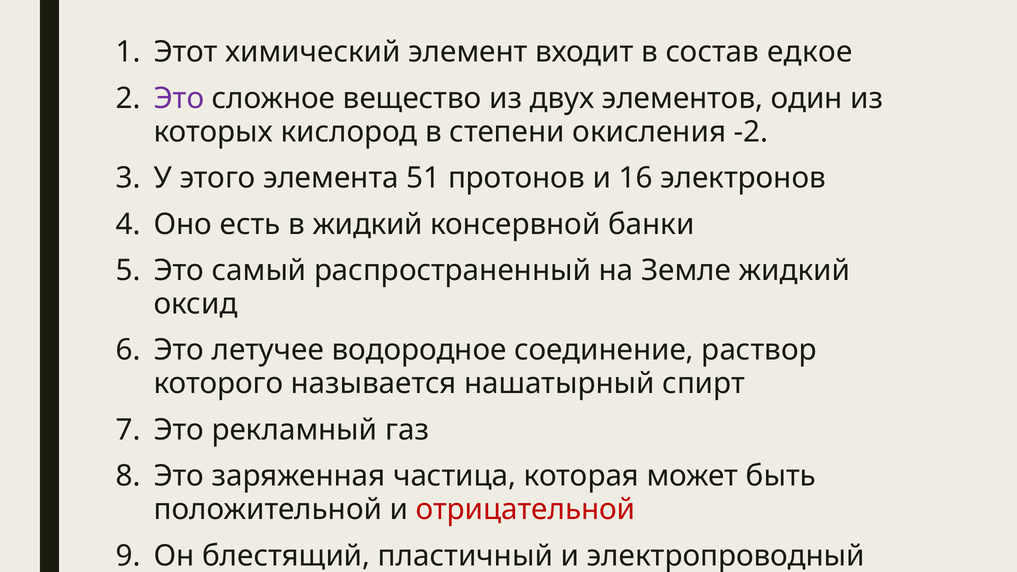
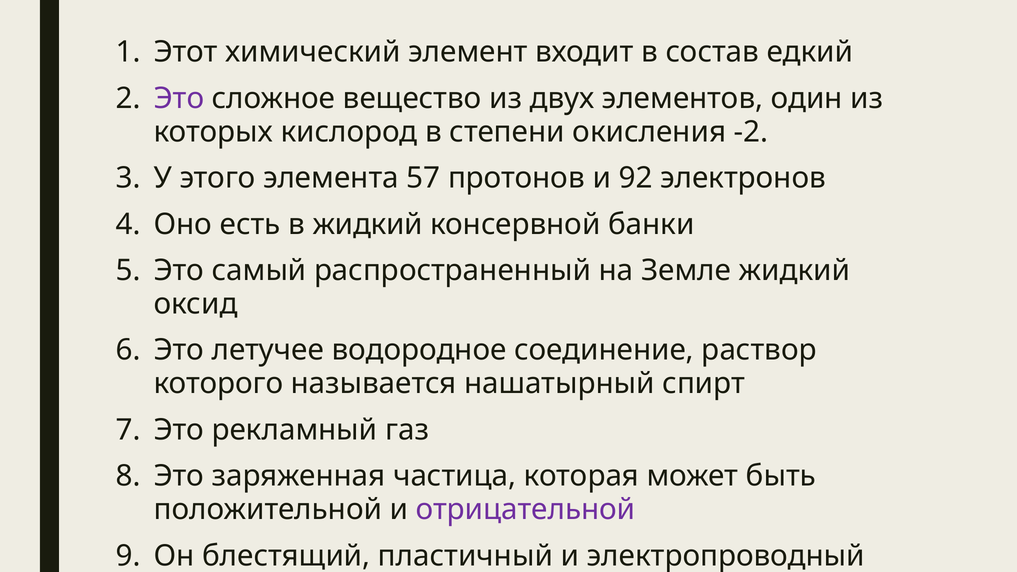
едкое: едкое -> едкий (810, 52)
51: 51 -> 57 (423, 178)
16: 16 -> 92 (636, 178)
отрицательной colour: red -> purple (525, 510)
